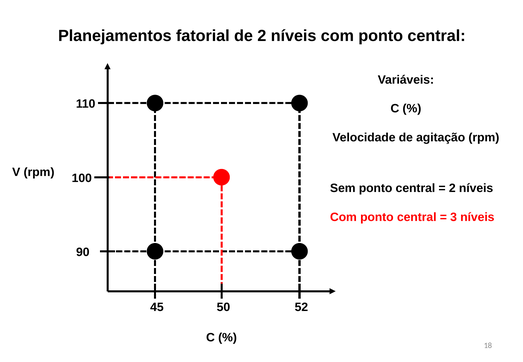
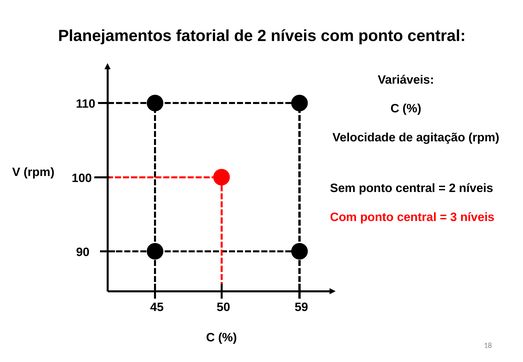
52: 52 -> 59 (301, 307)
